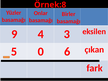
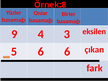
5 0: 0 -> 6 (41, 52)
